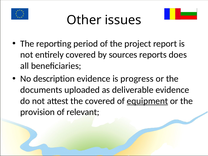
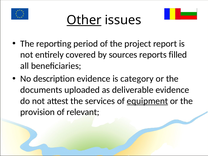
Other underline: none -> present (84, 20)
does: does -> filled (178, 55)
progress: progress -> category (137, 79)
the covered: covered -> services (100, 101)
